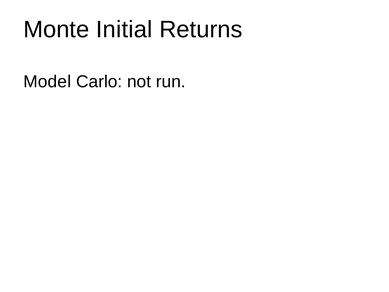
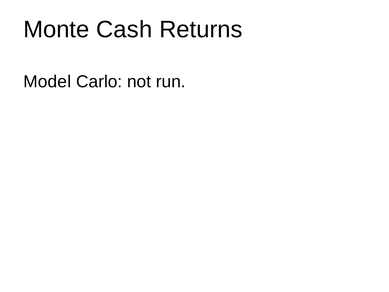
Initial: Initial -> Cash (124, 30)
